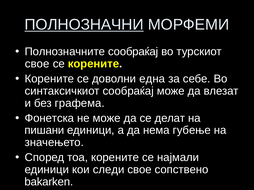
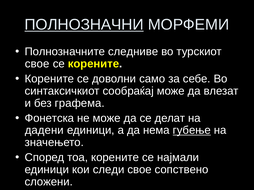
Полнозначните сообраќај: сообраќај -> следниве (133, 52)
една: една -> само (152, 79)
пишани: пишани -> дадени (44, 131)
губење underline: none -> present (192, 131)
bakarken: bakarken -> сложени (49, 182)
